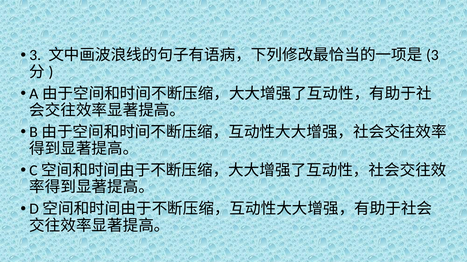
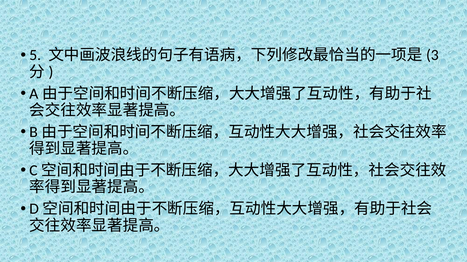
3: 3 -> 5 (35, 55)
